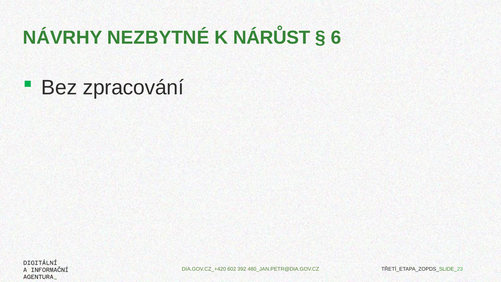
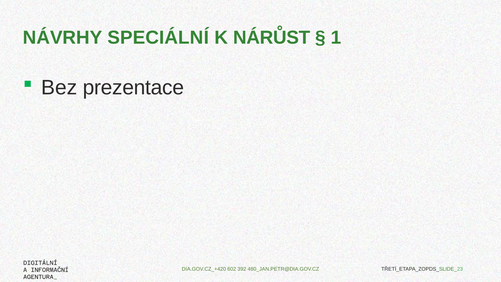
NEZBYTNÉ: NEZBYTNÉ -> SPECIÁLNÍ (158, 37)
6: 6 -> 1 (336, 37)
zpracování: zpracování -> prezentace (133, 88)
